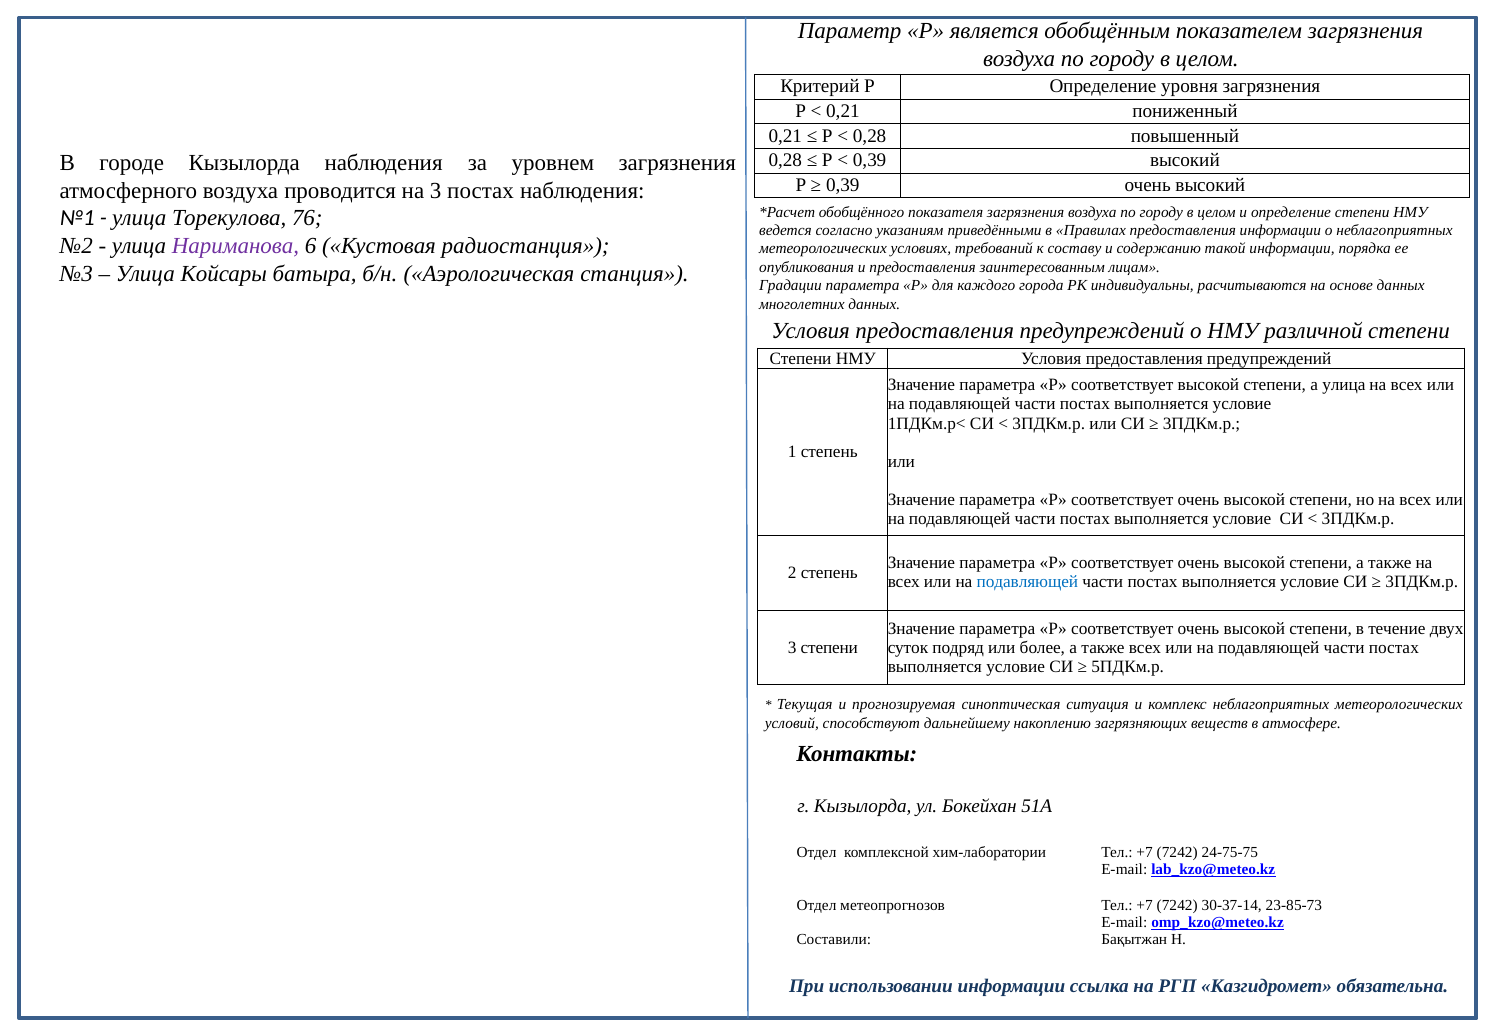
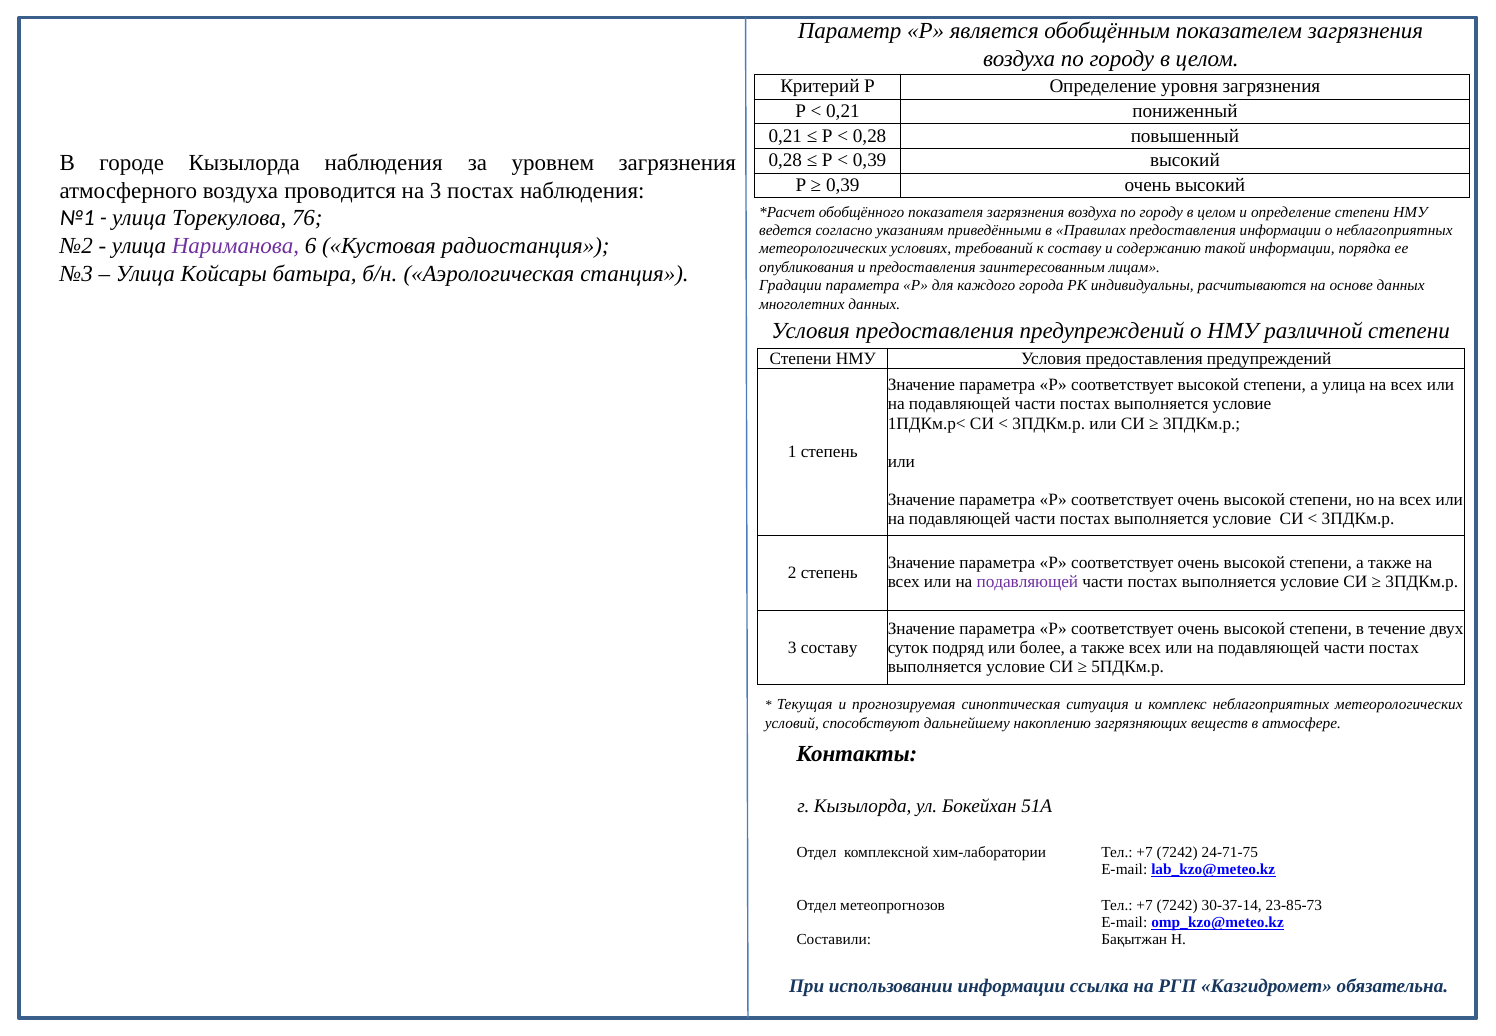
подавляющей colour: blue -> purple (1027, 582)
3 степени: степени -> составу (829, 647)
24-75-75: 24-75-75 -> 24-71-75 (1230, 852)
